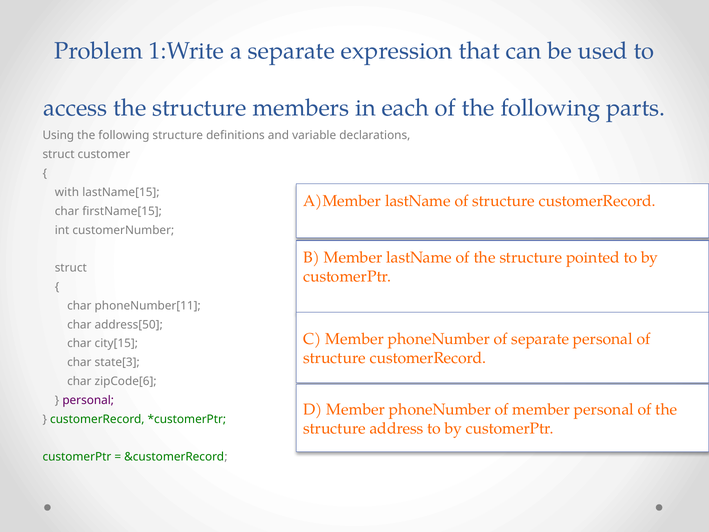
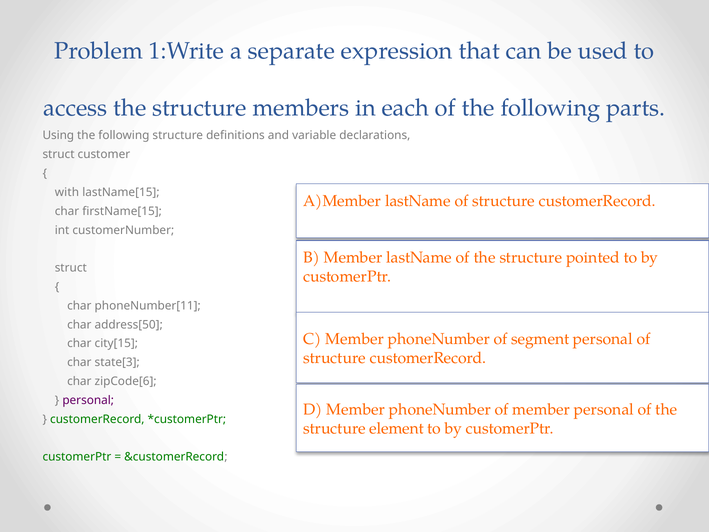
of separate: separate -> segment (540, 339)
address: address -> element (397, 428)
